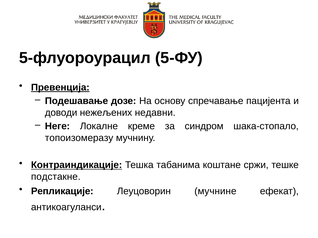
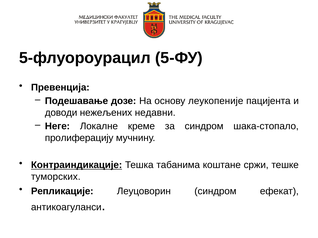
Превенција underline: present -> none (60, 88)
спречавање: спречавање -> леукопеније (216, 101)
топоизомеразу: топоизомеразу -> пролиферацију (79, 138)
подстакне: подстакне -> туморских (56, 177)
Леуцоворин мучнине: мучнине -> синдром (215, 191)
